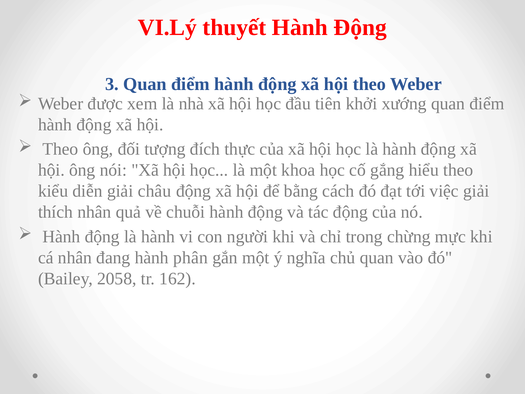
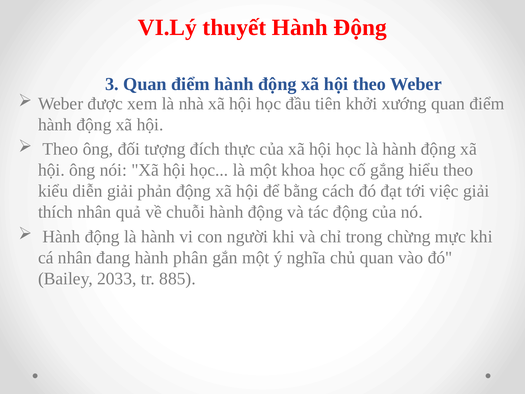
châu: châu -> phản (155, 191)
2058: 2058 -> 2033 (117, 279)
162: 162 -> 885 (178, 279)
